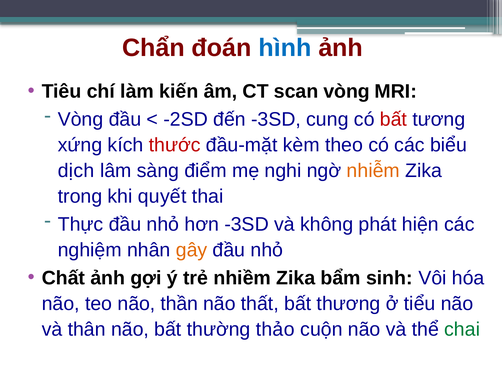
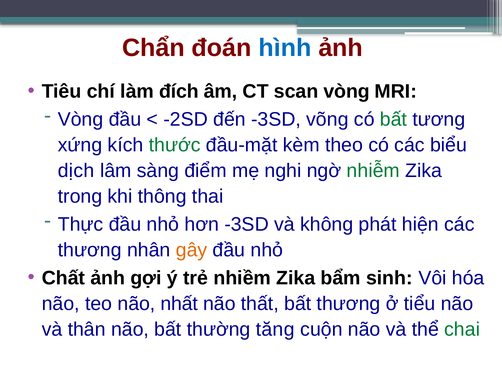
kiến: kiến -> đích (179, 91)
cung: cung -> võng (327, 119)
bất colour: red -> green (393, 119)
thước colour: red -> green (175, 145)
nhiễm colour: orange -> green (373, 171)
quyết: quyết -> thông (162, 196)
nghiệm: nghiệm -> thương (90, 250)
thần: thần -> nhất (179, 303)
thảo: thảo -> tăng (275, 329)
